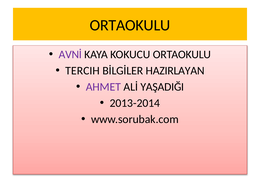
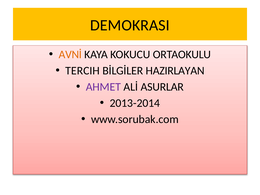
ORTAOKULU: ORTAOKULU -> DEMOKRASI (130, 25)
AVNİ colour: purple -> orange (70, 55)
YAŞADIĞI: YAŞADIĞI -> ASURLAR (162, 87)
